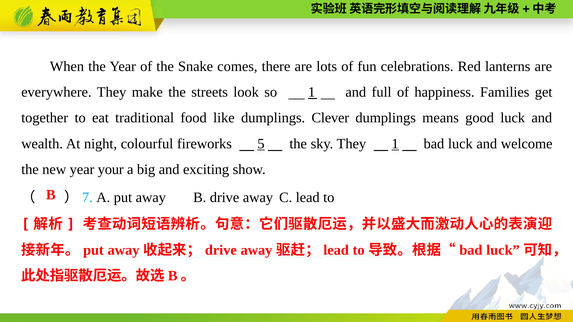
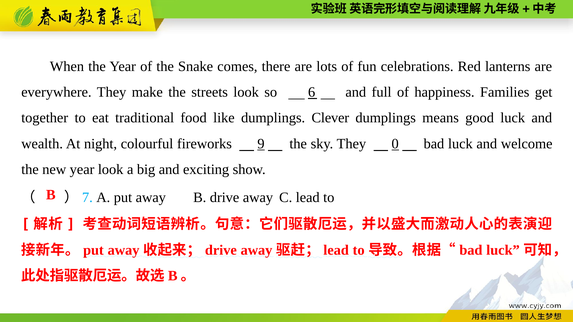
so 1: 1 -> 6 (312, 92)
5: 5 -> 9 (261, 144)
They 1: 1 -> 0 (395, 144)
year your: your -> look (111, 170)
